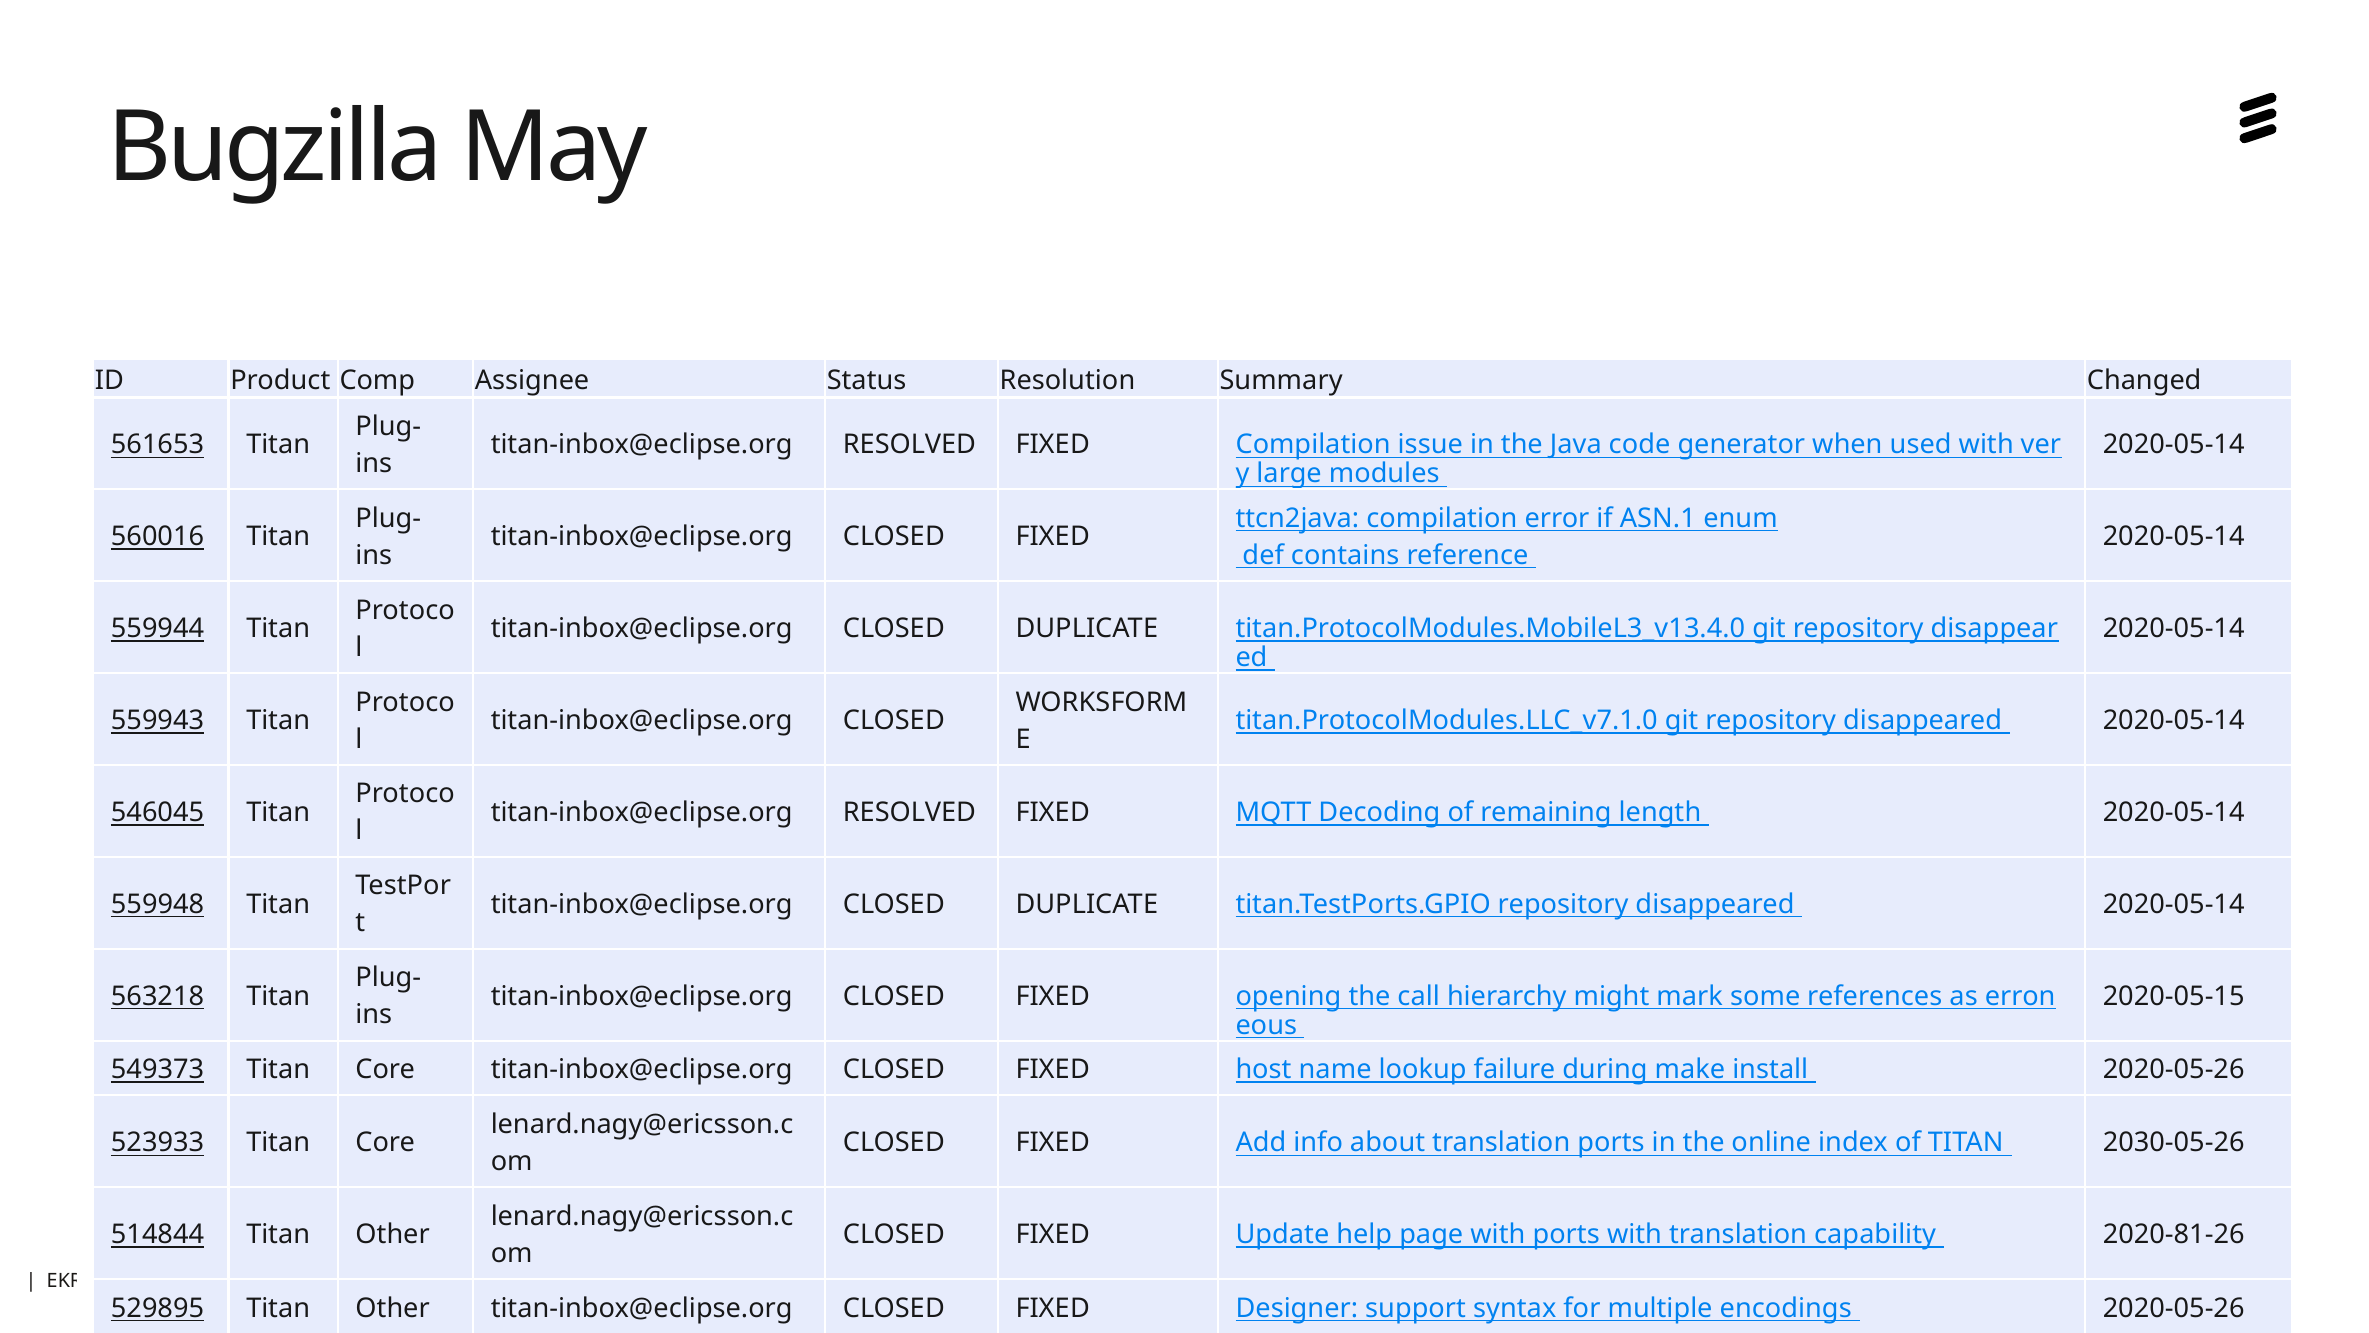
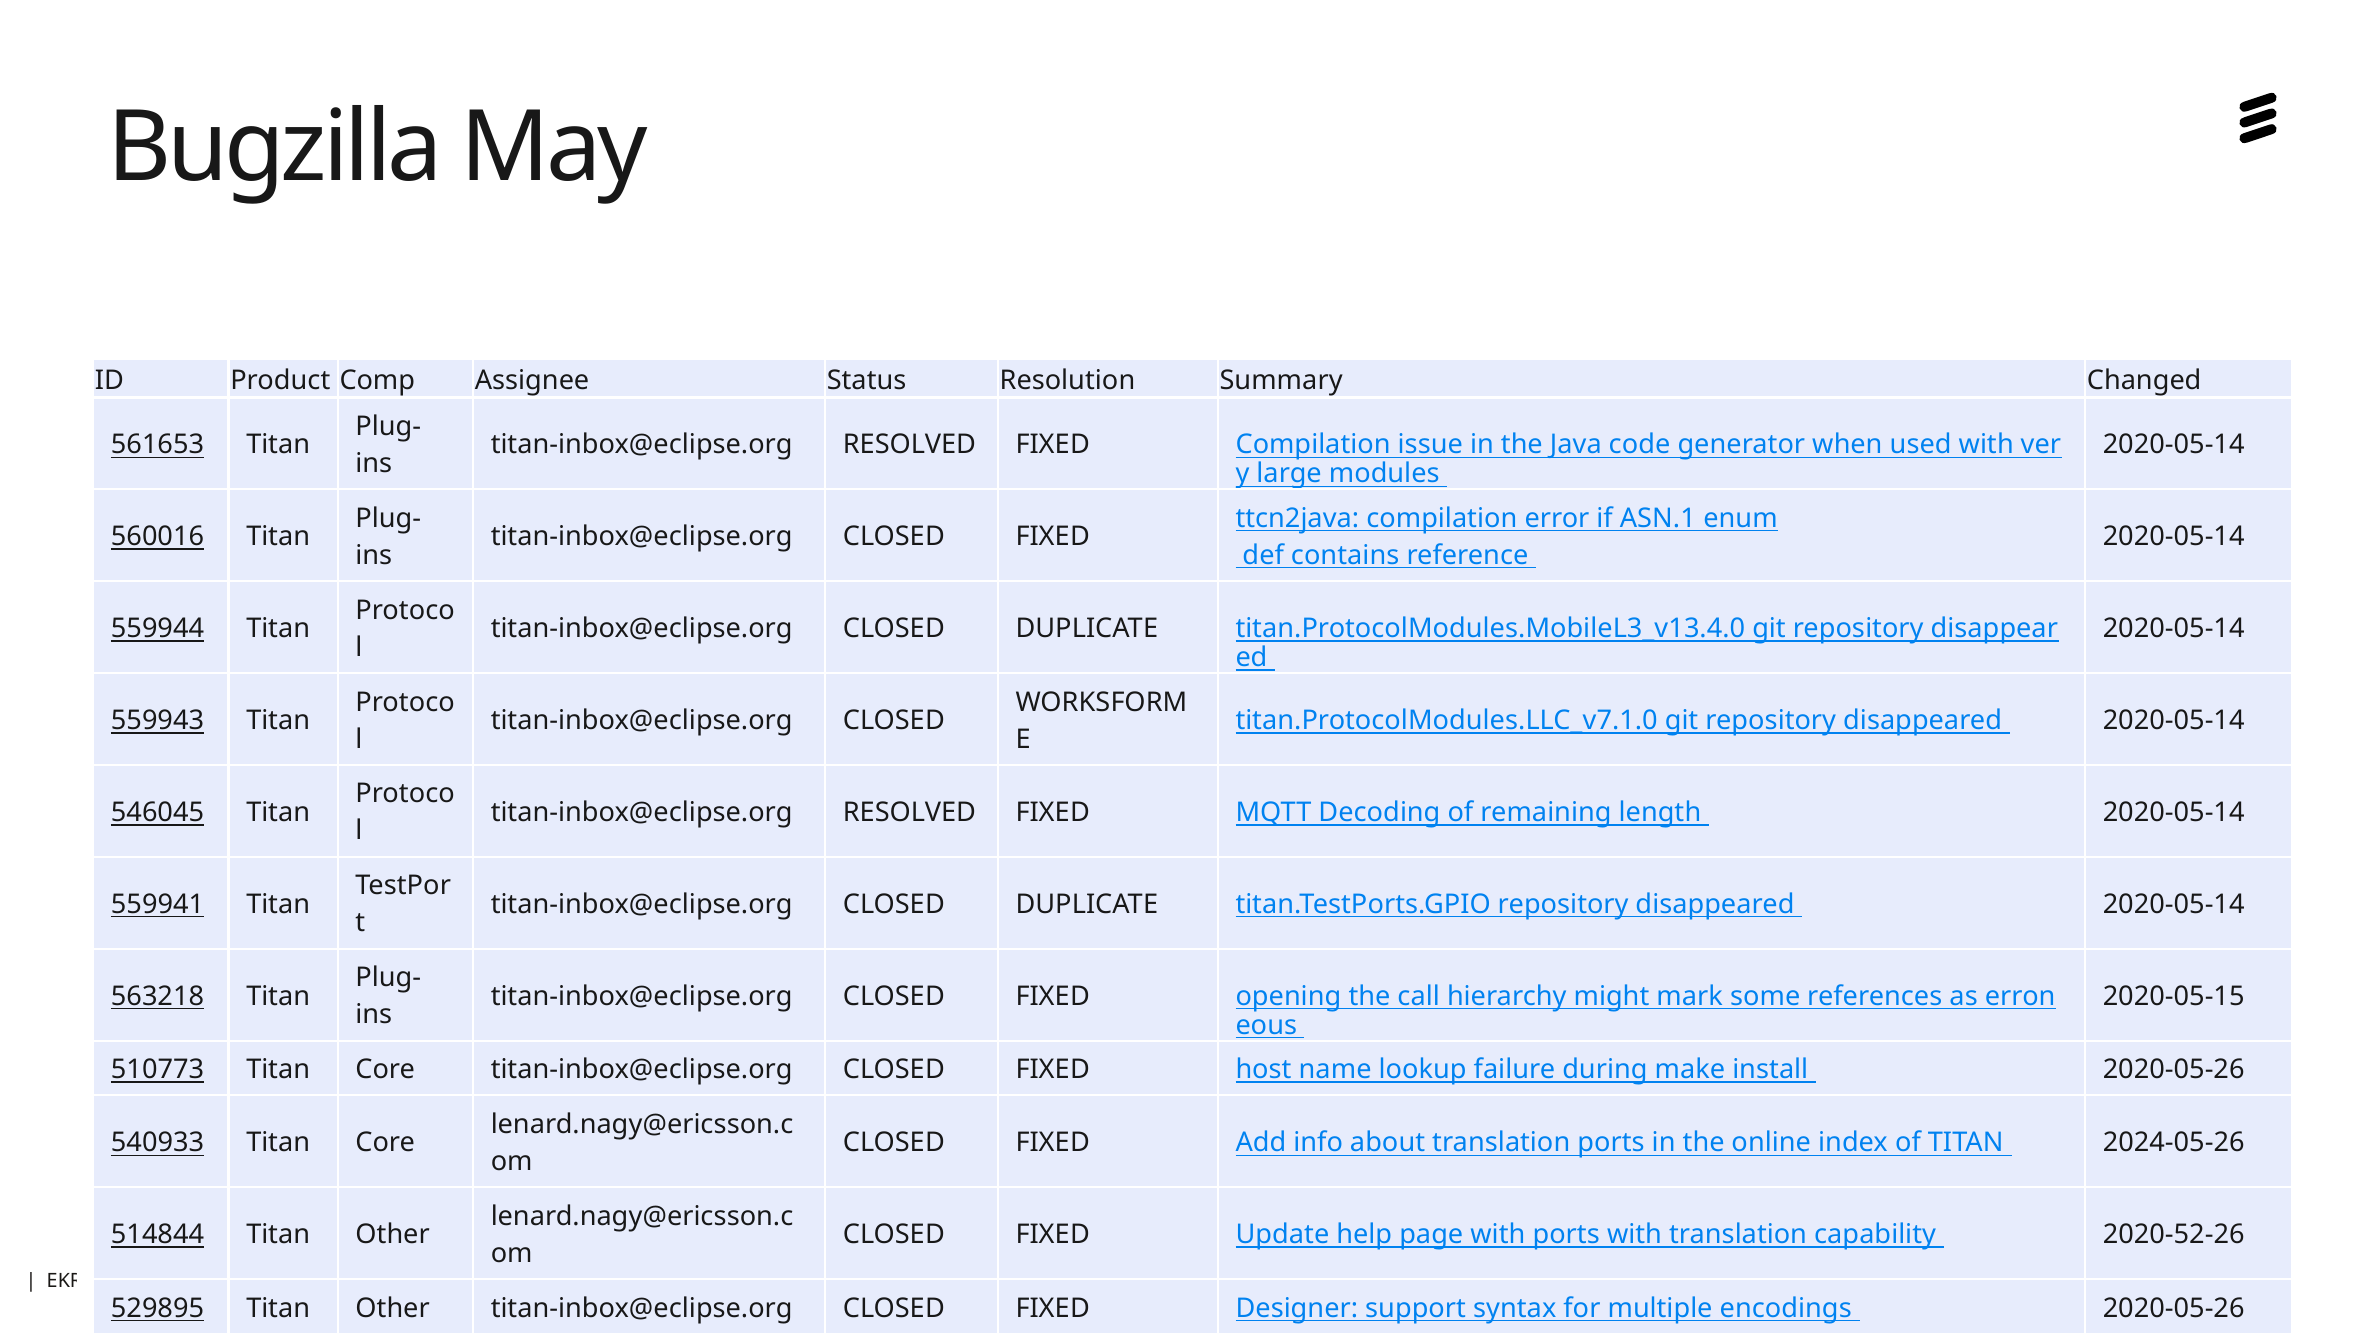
559948: 559948 -> 559941 (158, 904)
549373: 549373 -> 510773 (158, 1069)
523933: 523933 -> 540933 (158, 1143)
2030-05-26: 2030-05-26 -> 2024-05-26 (2174, 1143)
2020-81-26: 2020-81-26 -> 2020-52-26 (2174, 1234)
